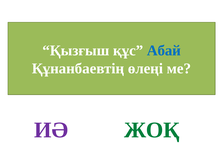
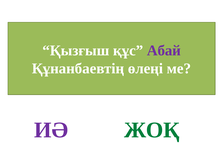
Абай colour: blue -> purple (164, 51)
